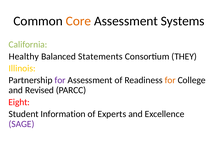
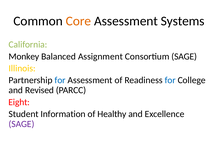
Healthy: Healthy -> Monkey (24, 57)
Statements: Statements -> Assignment (100, 57)
Consortium THEY: THEY -> SAGE (184, 57)
for colour: purple -> blue (60, 80)
for colour: orange -> blue (170, 80)
Experts: Experts -> Healthy (112, 114)
